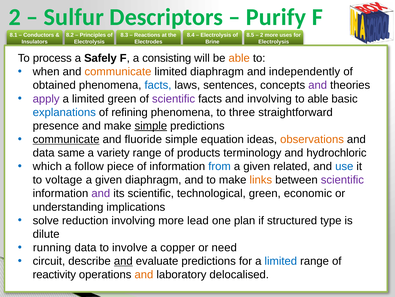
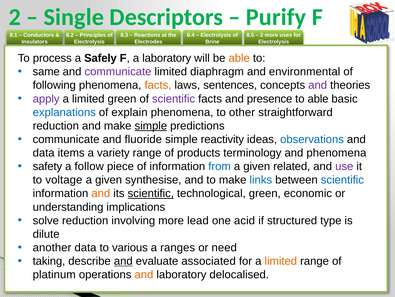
Sulfur: Sulfur -> Single (74, 17)
a consisting: consisting -> laboratory (167, 58)
when: when -> same (46, 72)
communicate colour: orange -> purple (118, 72)
independently: independently -> environmental (305, 72)
obtained: obtained -> following (54, 85)
facts colour: blue -> orange (158, 85)
and involving: involving -> presence (270, 99)
refining: refining -> explain (129, 112)
three: three -> other (242, 112)
presence: presence -> reduction (56, 126)
communicate underline: present -> none (66, 139)
equation: equation -> reactivity (222, 139)
observations colour: orange -> blue (312, 139)
same: same -> items (71, 153)
and hydrochloric: hydrochloric -> phenomena (336, 153)
which: which -> safety (47, 166)
use colour: blue -> purple (344, 166)
given diaphragm: diaphragm -> synthesise (153, 180)
links colour: orange -> blue (261, 180)
scientific colour: purple -> blue (342, 180)
and colour: purple -> orange (101, 193)
scientific underline: none -> present (151, 193)
plan: plan -> acid (245, 220)
running: running -> another (52, 247)
involve: involve -> various (130, 247)
copper: copper -> ranges (178, 247)
circuit: circuit -> taking (49, 261)
evaluate predictions: predictions -> associated (209, 261)
limited colour: blue -> orange (281, 261)
reactivity: reactivity -> platinum (54, 274)
